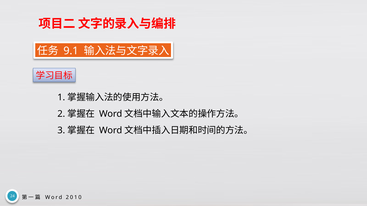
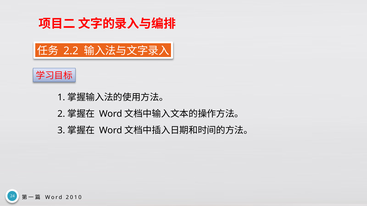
9.1: 9.1 -> 2.2 (71, 51)
